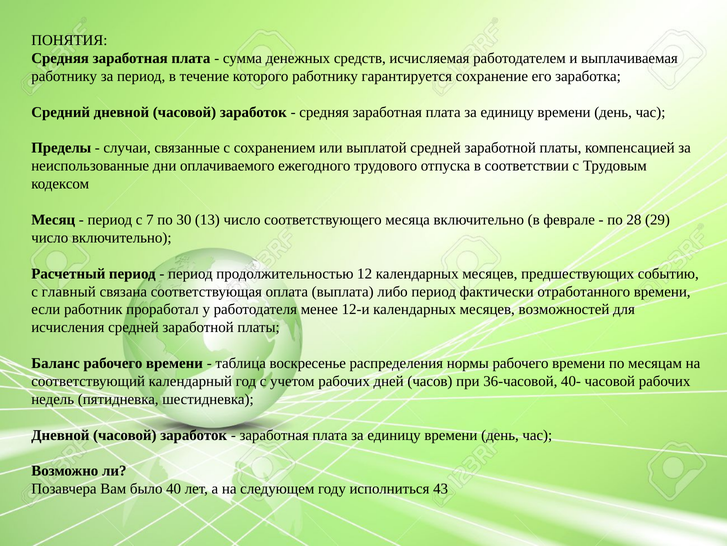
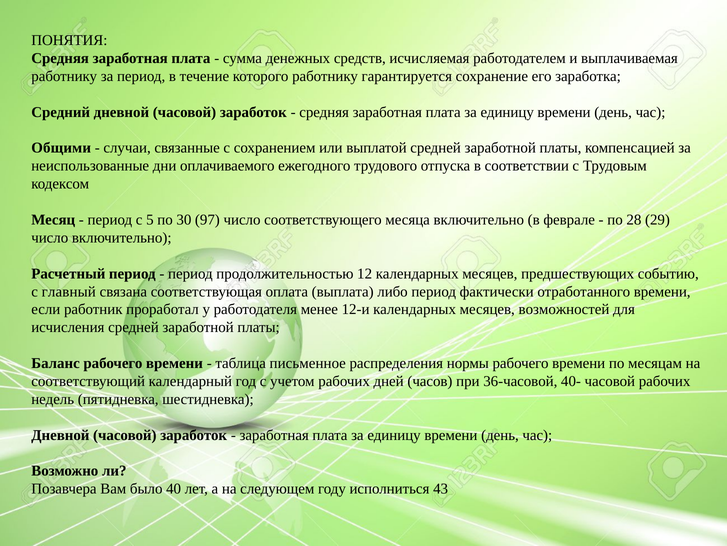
Пределы: Пределы -> Общими (61, 148)
7: 7 -> 5 (150, 219)
13: 13 -> 97 (207, 219)
воскресенье: воскресенье -> письменное (308, 363)
